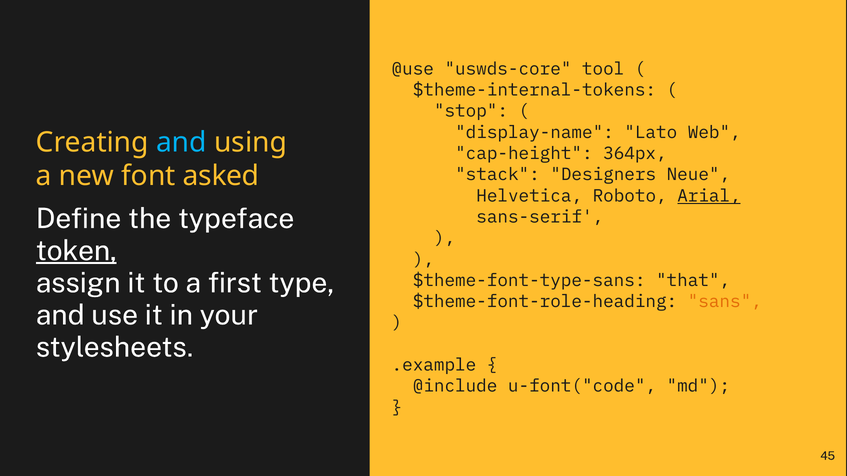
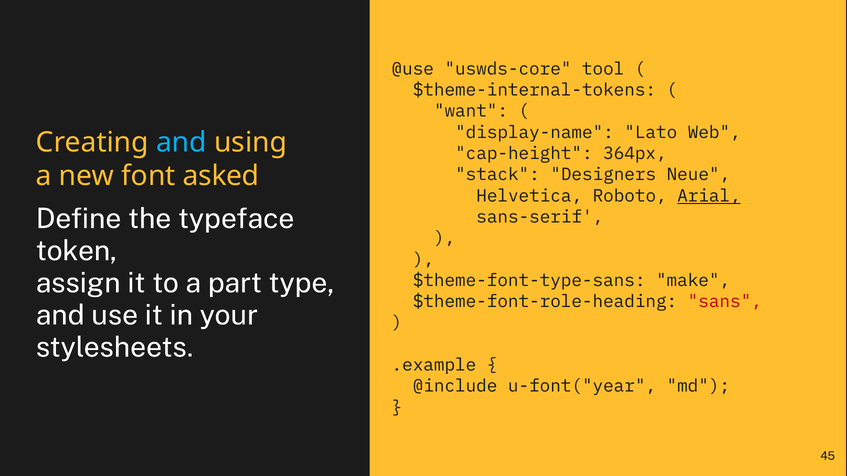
stop: stop -> want (471, 111)
token underline: present -> none (76, 251)
first: first -> part (235, 283)
that: that -> make (693, 281)
sans colour: orange -> red (725, 302)
u-font("code: u-font("code -> u-font("year (582, 387)
